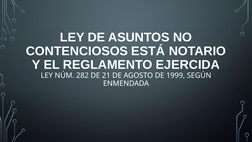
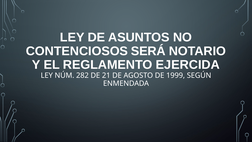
ESTÁ: ESTÁ -> SERÁ (148, 51)
